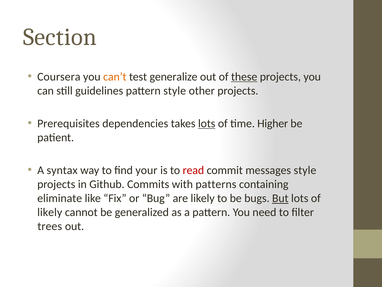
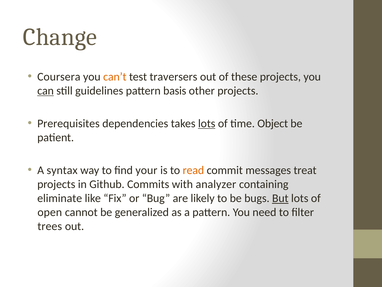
Section: Section -> Change (60, 37)
generalize: generalize -> traversers (173, 77)
these underline: present -> none (244, 77)
can underline: none -> present (46, 91)
pattern style: style -> basis (175, 91)
Higher: Higher -> Object (273, 123)
read colour: red -> orange (193, 170)
messages style: style -> treat (305, 170)
patterns: patterns -> analyzer (216, 184)
likely: likely -> open (50, 212)
